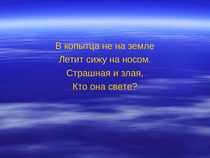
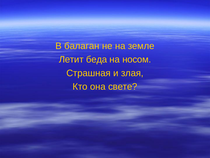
копытца: копытца -> балаган (82, 46)
сижу: сижу -> беда (97, 59)
